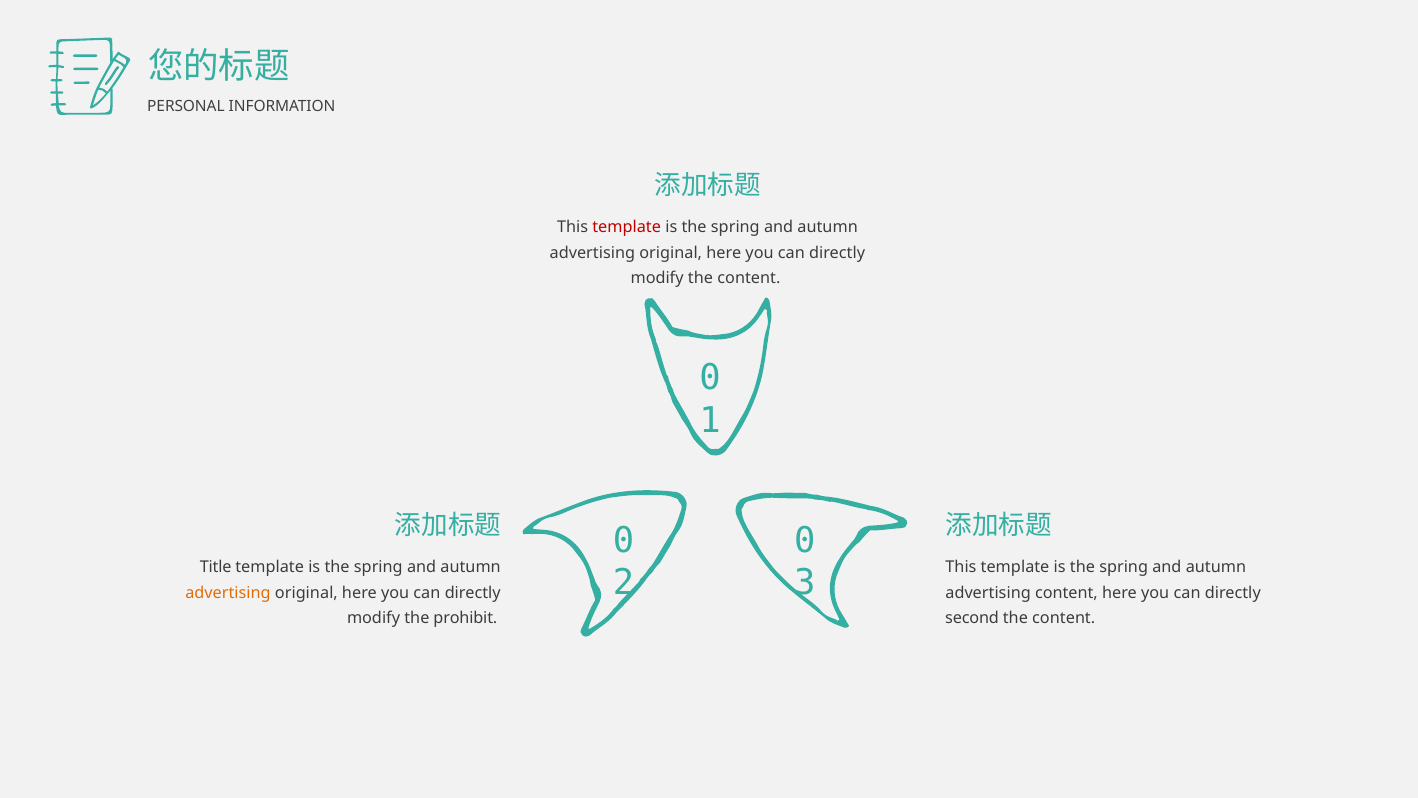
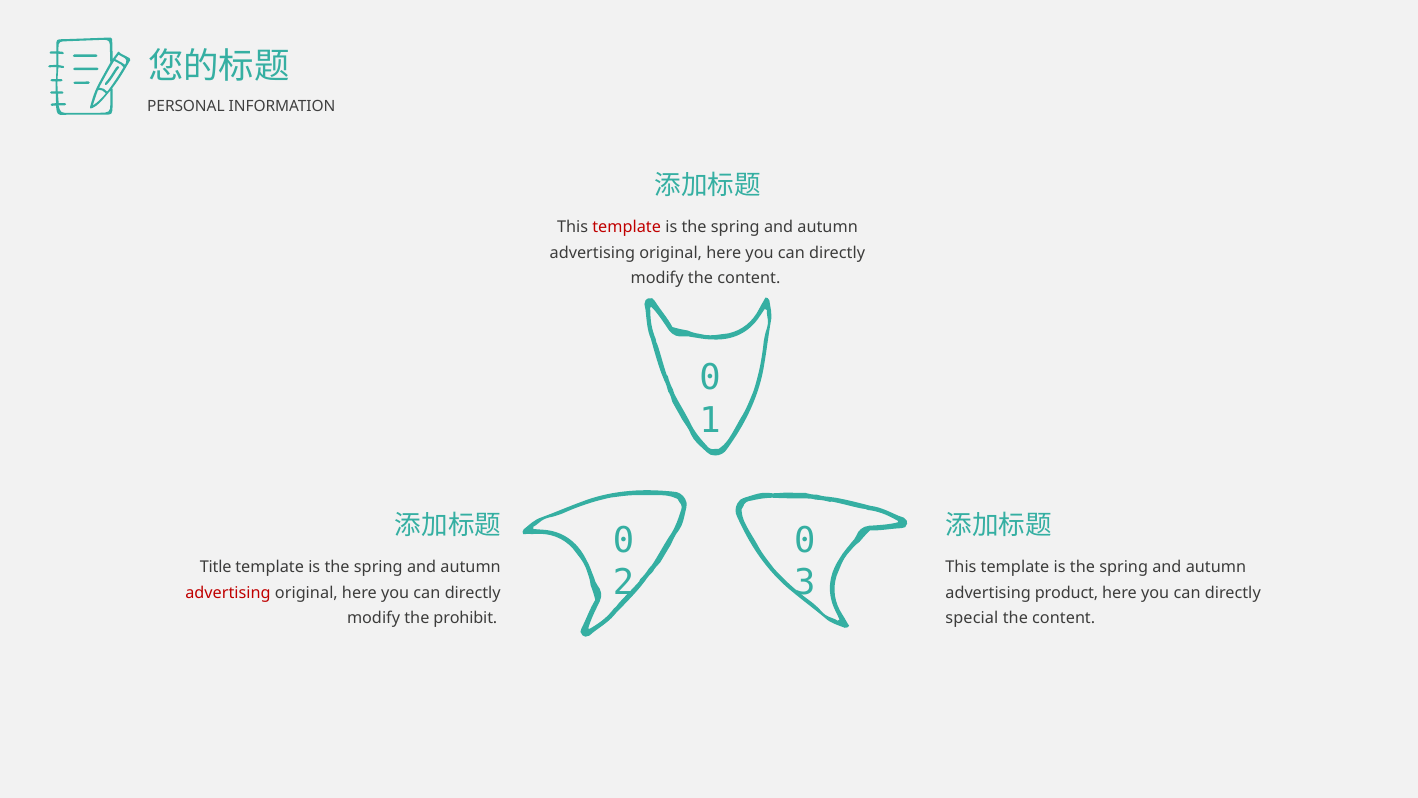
advertising colour: orange -> red (228, 592)
advertising content: content -> product (1066, 592)
second: second -> special (972, 618)
